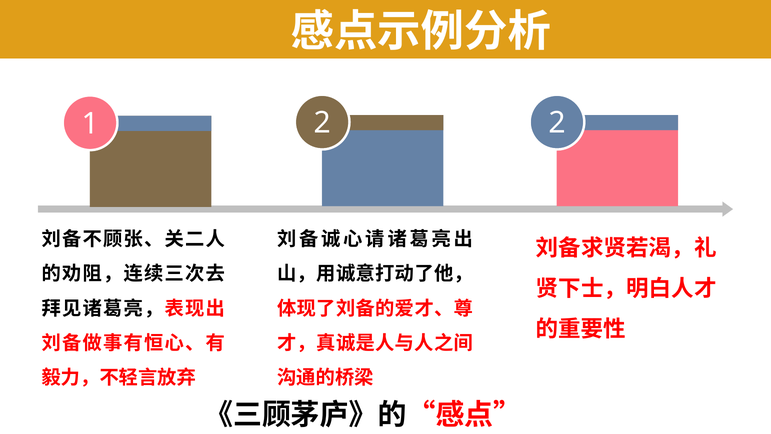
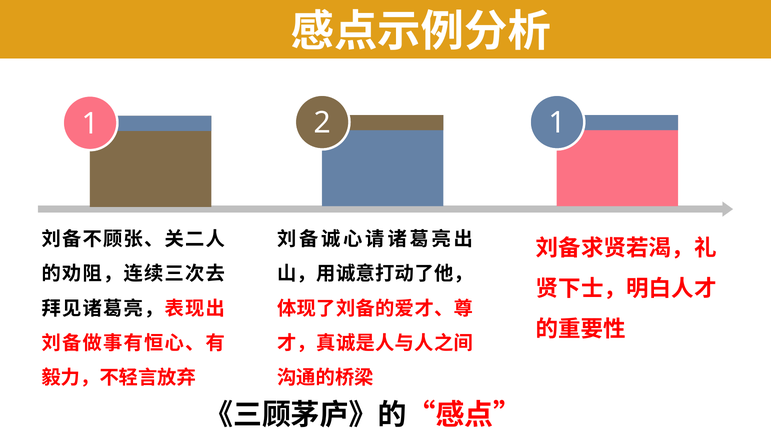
1 2: 2 -> 1 (557, 123)
